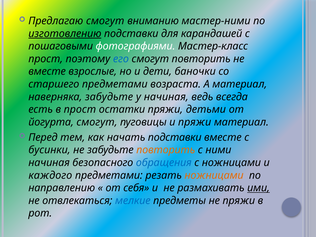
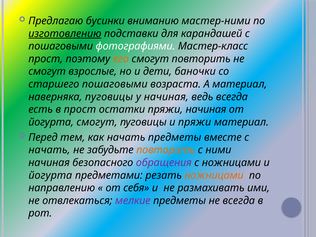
Предлагаю смогут: смогут -> бусинки (105, 21)
его colour: blue -> orange (121, 59)
вместе: вместе -> смогут (47, 72)
старшего предметами: предметами -> пошаговыми (115, 84)
наверняка забудьте: забудьте -> пуговицы (109, 97)
пряжи детьми: детьми -> начиная (206, 109)
начать подставки: подставки -> предметы (175, 137)
бусинки: бусинки -> начать (49, 150)
обращения colour: blue -> purple (164, 163)
каждого: каждого -> йогурта (50, 175)
ими underline: present -> none (259, 188)
мелкие colour: blue -> purple (133, 201)
не пряжи: пряжи -> всегда (239, 201)
